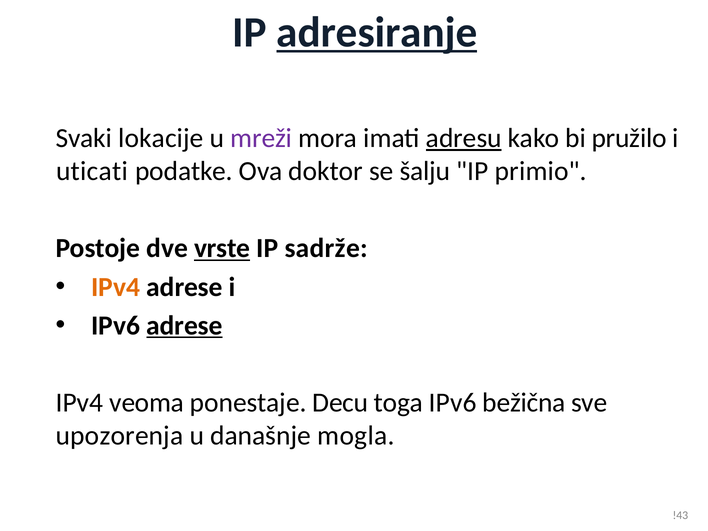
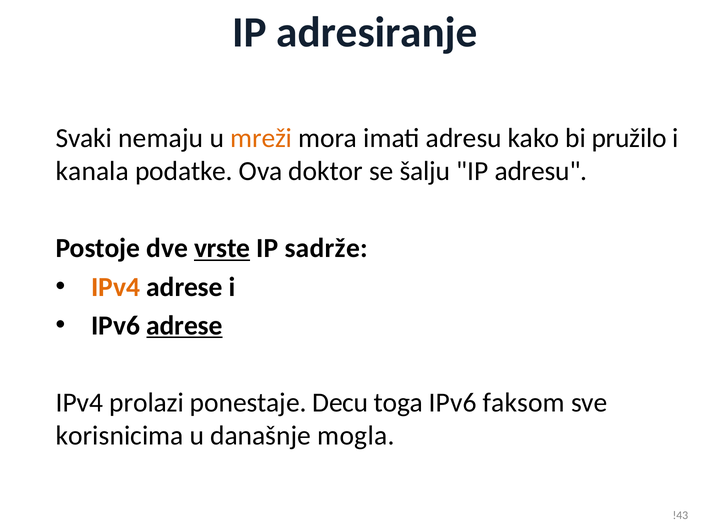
adresiranje underline: present -> none (377, 33)
lokacije: lokacije -> nemaju (161, 138)
mreži colour: purple -> orange (261, 138)
adresu underline: present -> none (464, 138)
uticati: uticati -> kanala (92, 171)
IP primio: primio -> adresu (541, 171)
veoma: veoma -> prolazi (147, 403)
bežična: bežična -> faksom (524, 403)
upozorenja: upozorenja -> korisnicima (120, 436)
